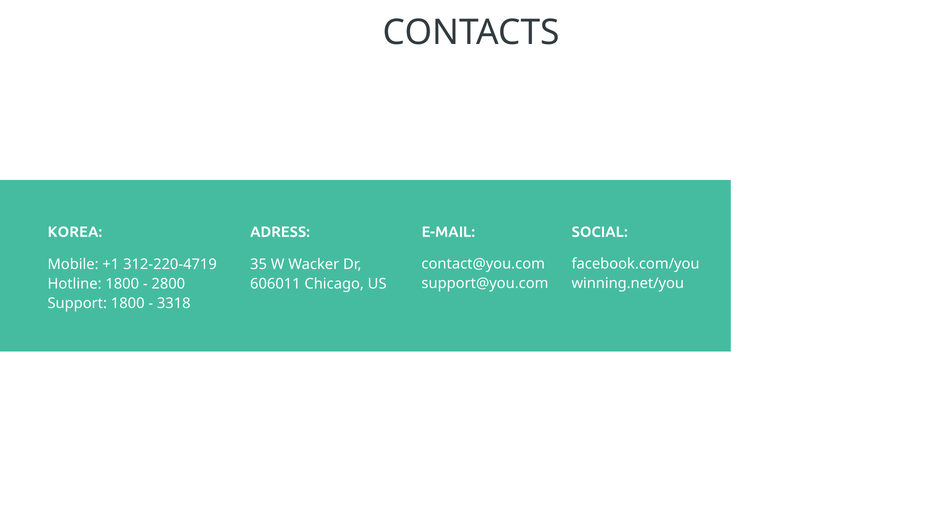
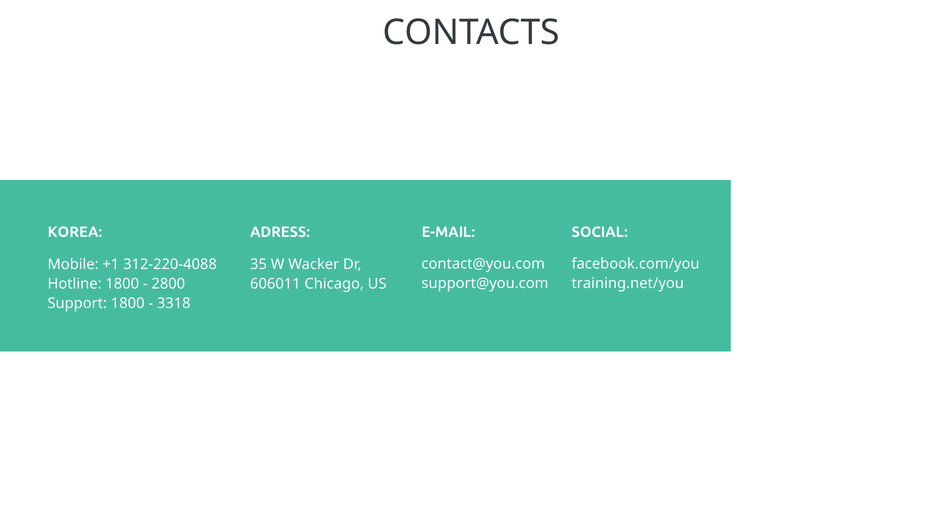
312-220-4719: 312-220-4719 -> 312-220-4088 (170, 264)
winning.net/you: winning.net/you -> training.net/you (628, 283)
